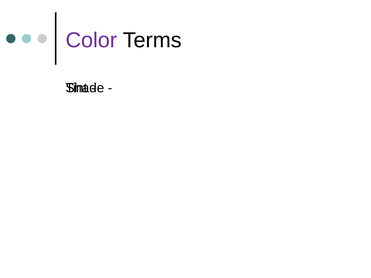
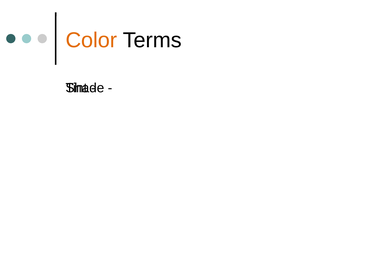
Color colour: purple -> orange (91, 40)
